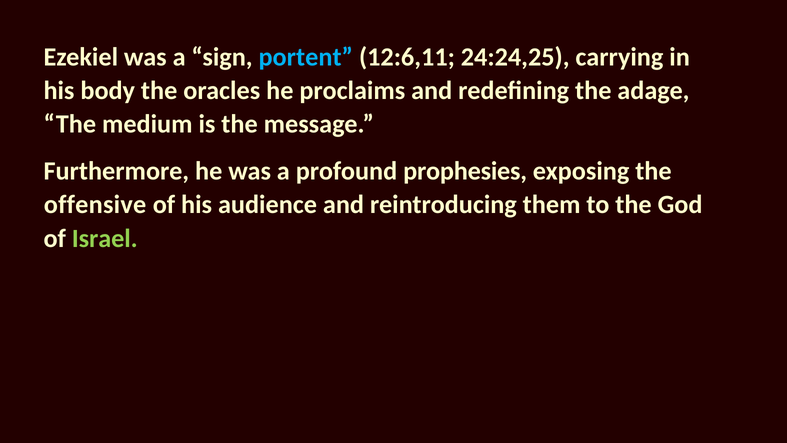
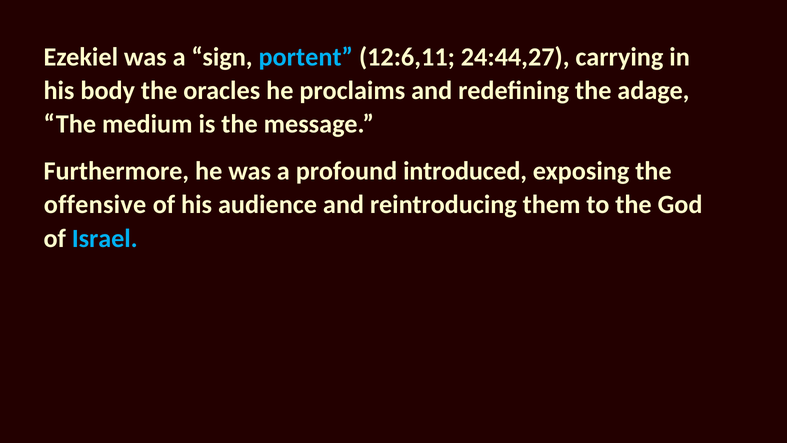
24:24,25: 24:24,25 -> 24:44,27 (515, 57)
prophesies: prophesies -> introduced (465, 171)
Israel colour: light green -> light blue (105, 238)
